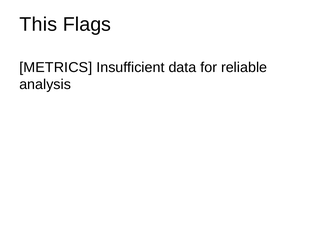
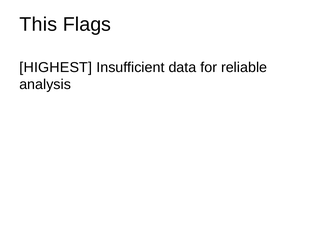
METRICS: METRICS -> HIGHEST (56, 68)
